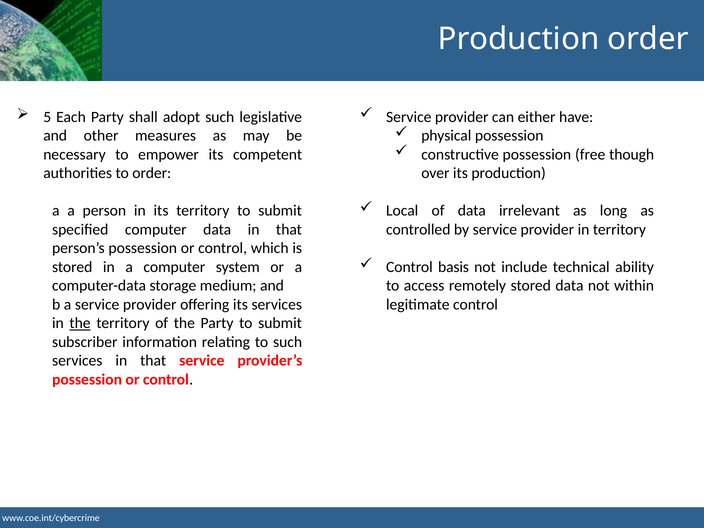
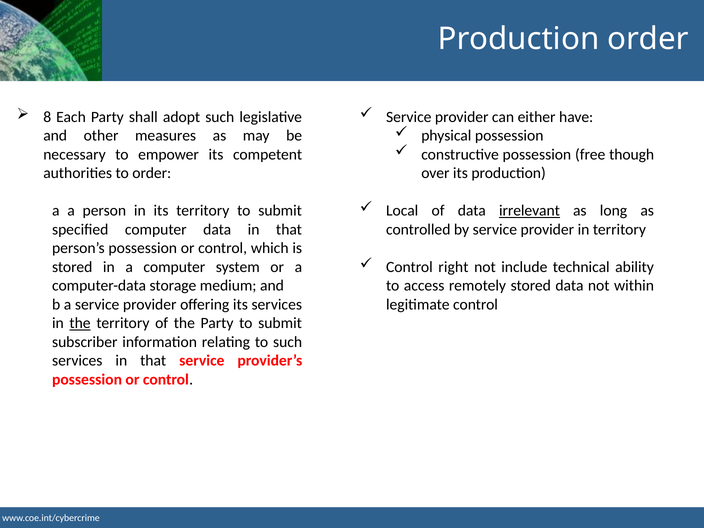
5: 5 -> 8 (47, 117)
irrelevant underline: none -> present (529, 211)
basis: basis -> right (453, 267)
